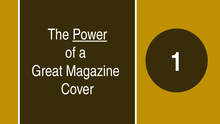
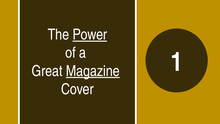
Magazine underline: none -> present (93, 71)
